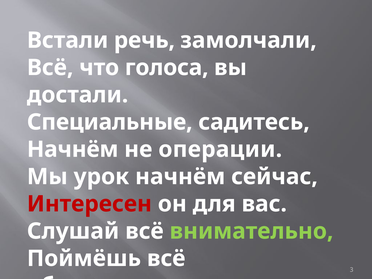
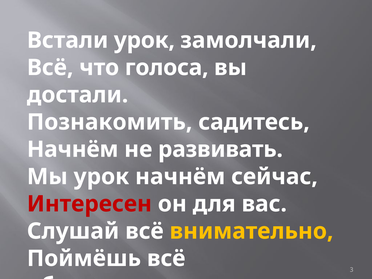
Встали речь: речь -> урок (144, 40)
Специальные: Специальные -> Познакомить (110, 122)
операции: операции -> развивать (220, 149)
внимательно colour: light green -> yellow (251, 231)
